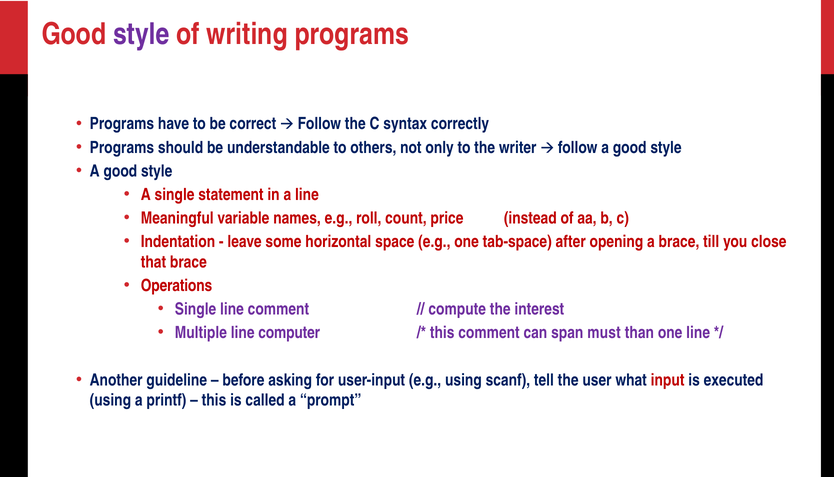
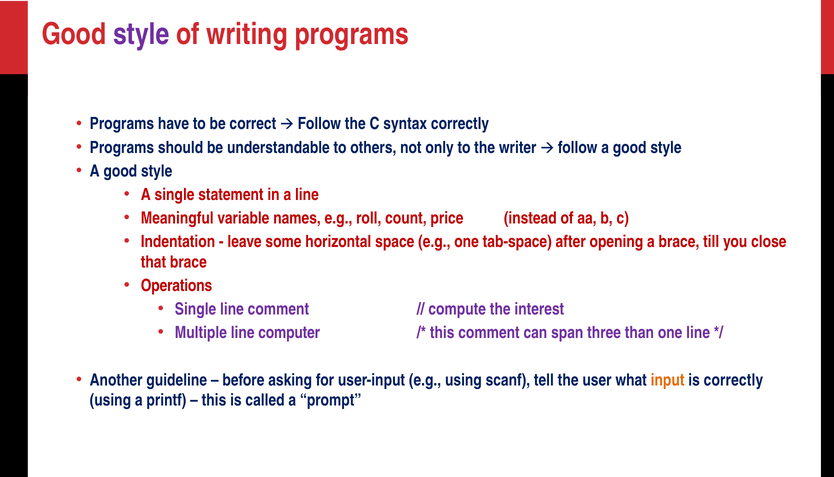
must: must -> three (604, 333)
input colour: red -> orange (668, 380)
is executed: executed -> correctly (733, 380)
